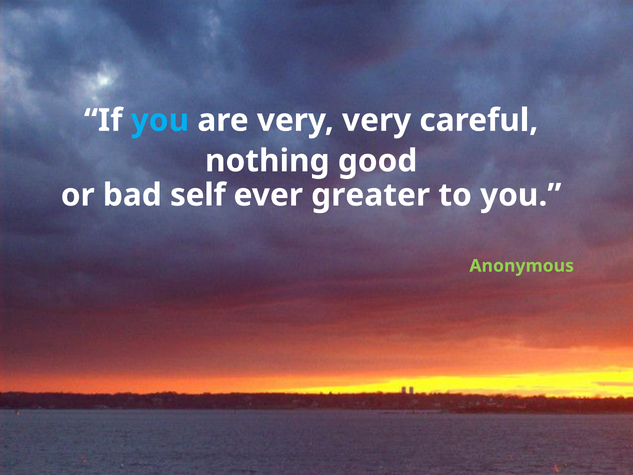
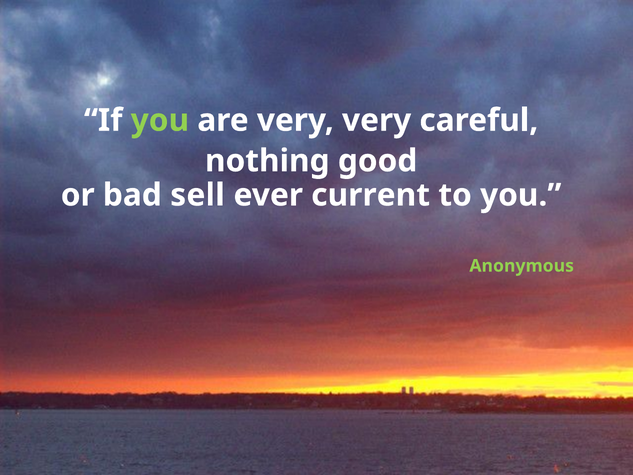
you colour: light blue -> light green (160, 120)
self: self -> sell (198, 195)
greater: greater -> current (371, 195)
